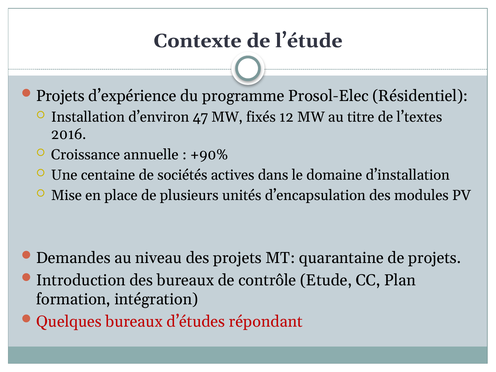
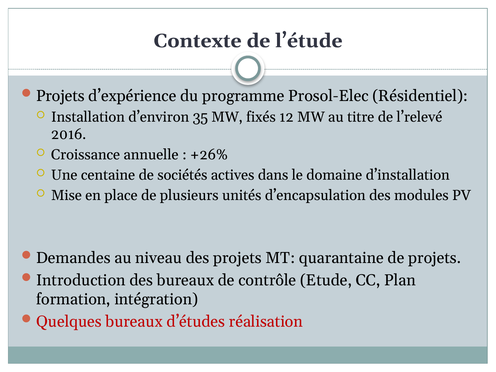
47: 47 -> 35 (200, 117)
l’textes: l’textes -> l’relevé (419, 117)
+90%: +90% -> +26% (209, 155)
répondant: répondant -> réalisation (266, 321)
